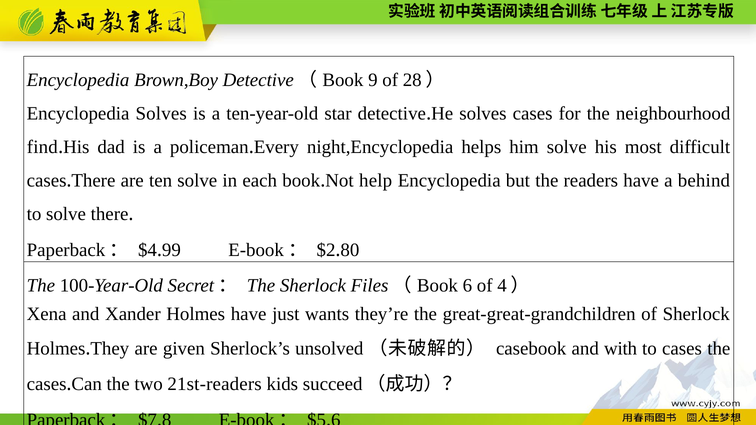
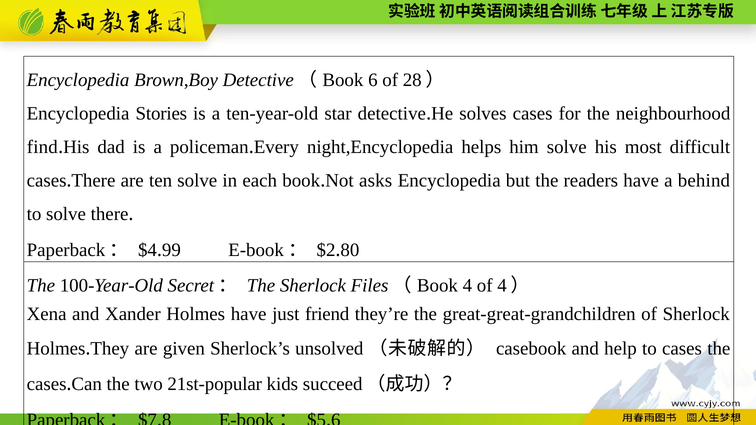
9: 9 -> 6 (373, 80)
Encyclopedia Solves: Solves -> Stories (161, 114)
help: help -> asks (376, 181)
6: 6 -> 4 (467, 286)
wants: wants -> friend (327, 314)
with: with -> help (620, 349)
21st-readers: 21st-readers -> 21st-popular (215, 384)
